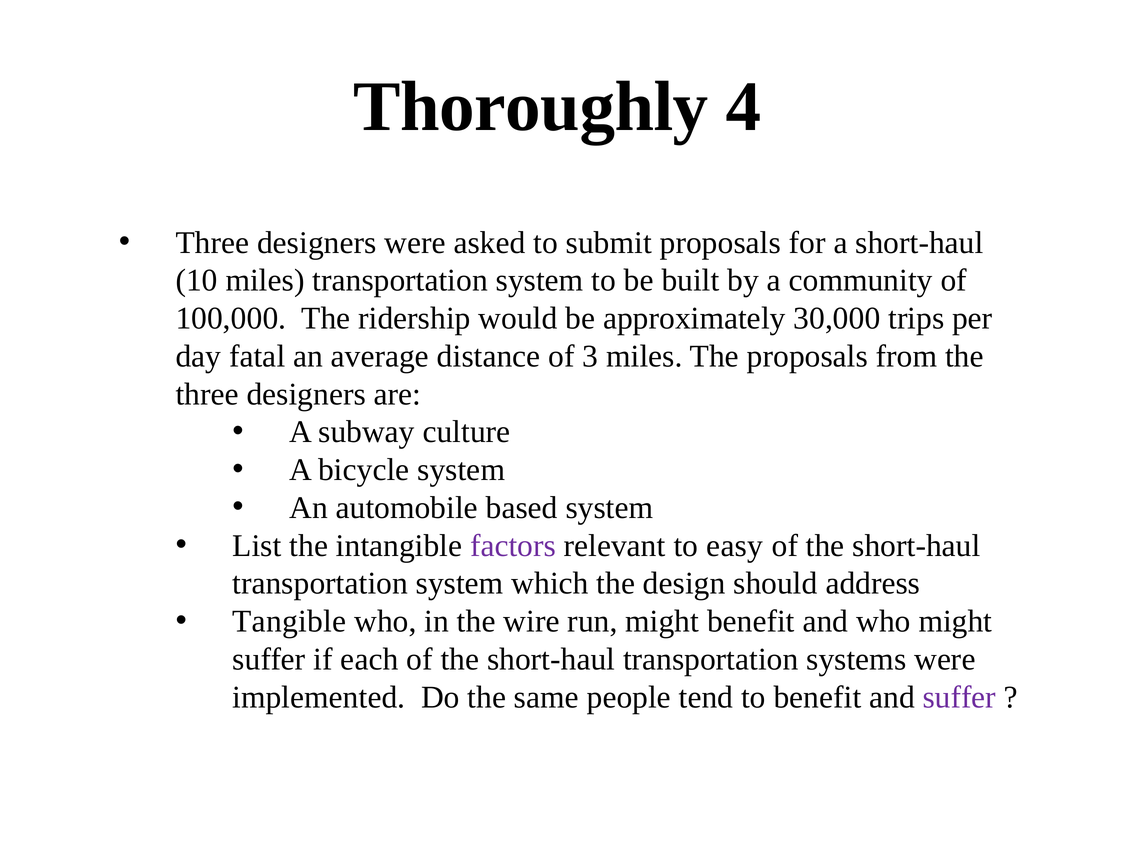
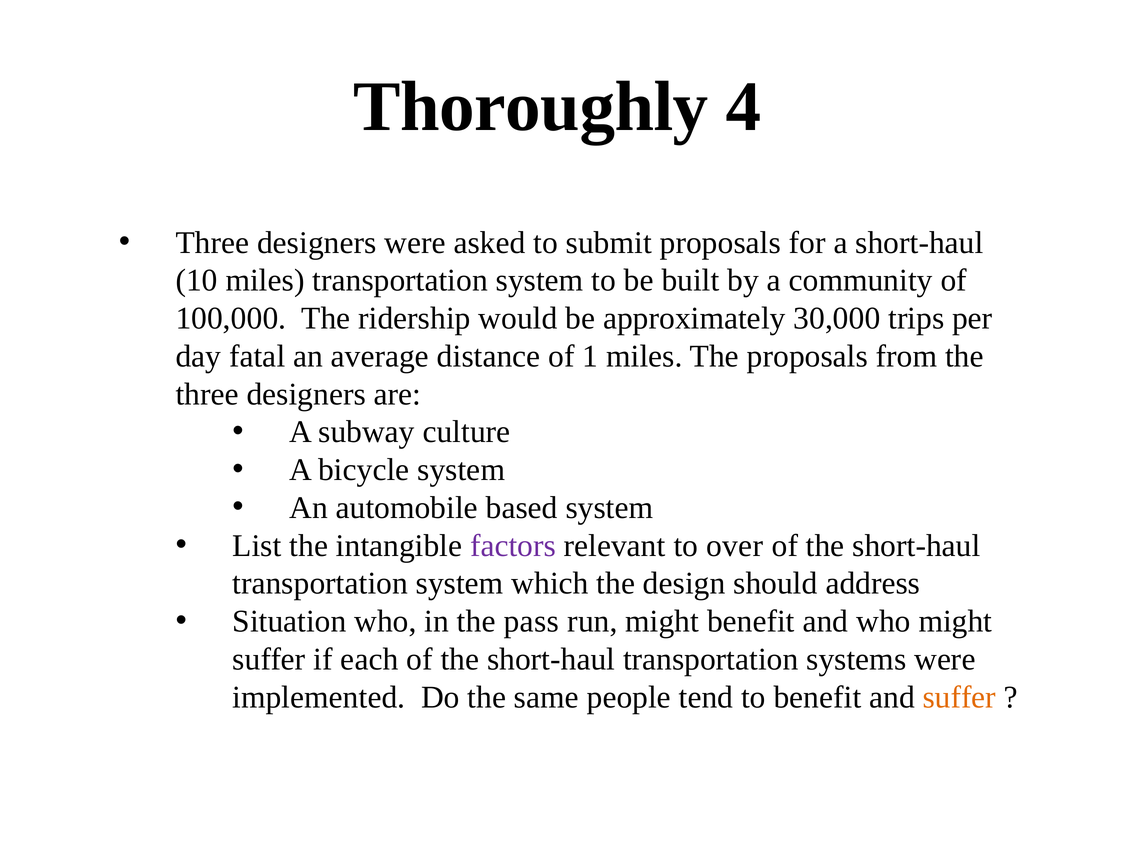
3: 3 -> 1 (590, 356)
easy: easy -> over (735, 546)
Tangible: Tangible -> Situation (289, 621)
wire: wire -> pass (531, 621)
suffer colour: purple -> orange (959, 697)
